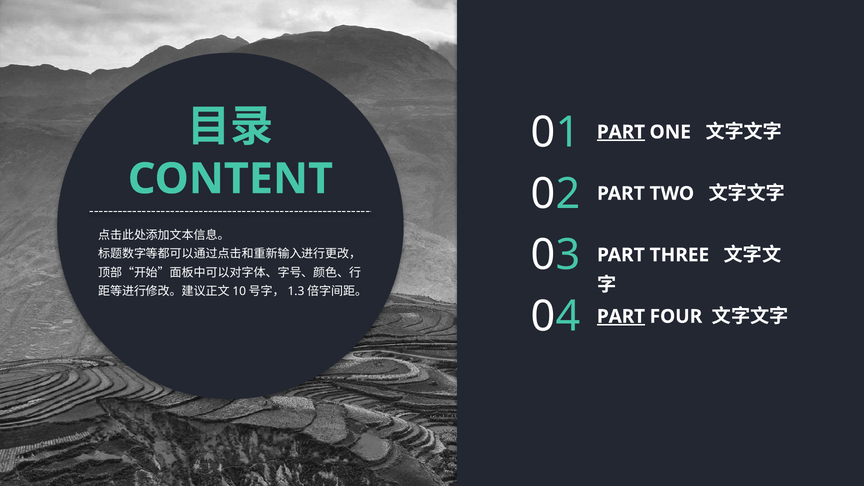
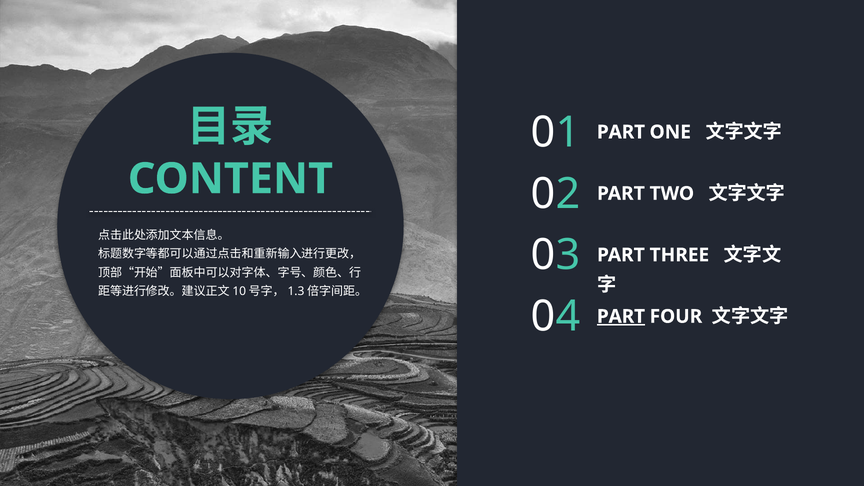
PART underline: present -> none (621, 132)
